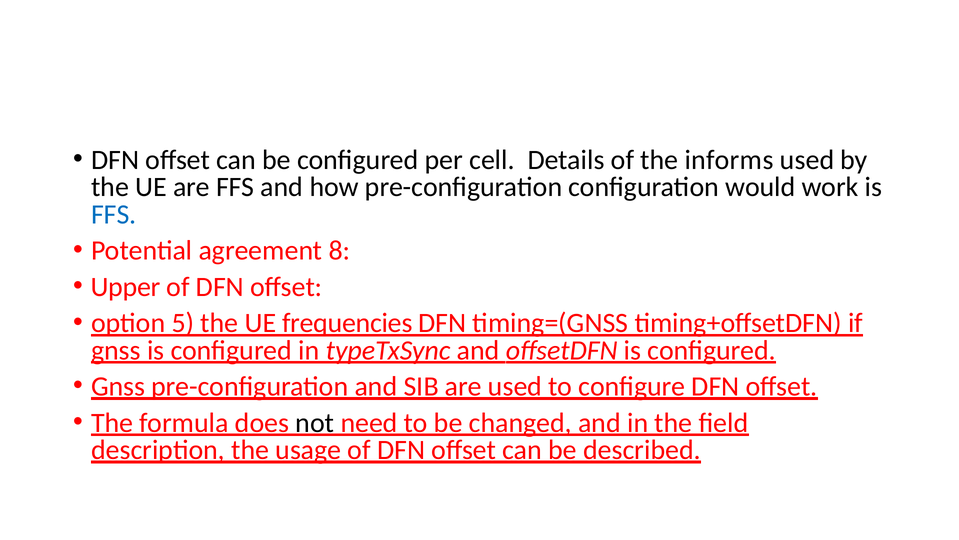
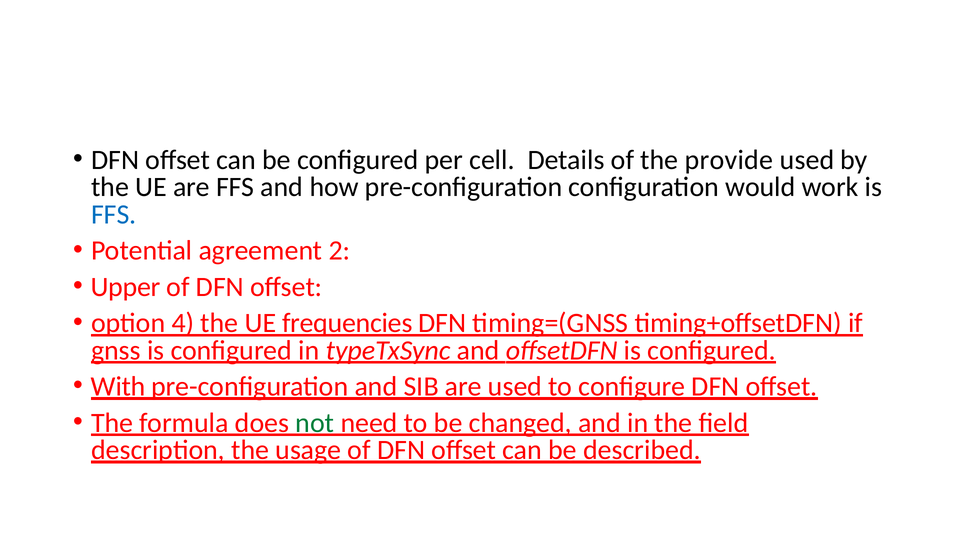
informs: informs -> provide (729, 160)
8: 8 -> 2 (339, 250)
5: 5 -> 4 (183, 323)
Gnss: Gnss -> With (118, 386)
not colour: black -> green (315, 422)
